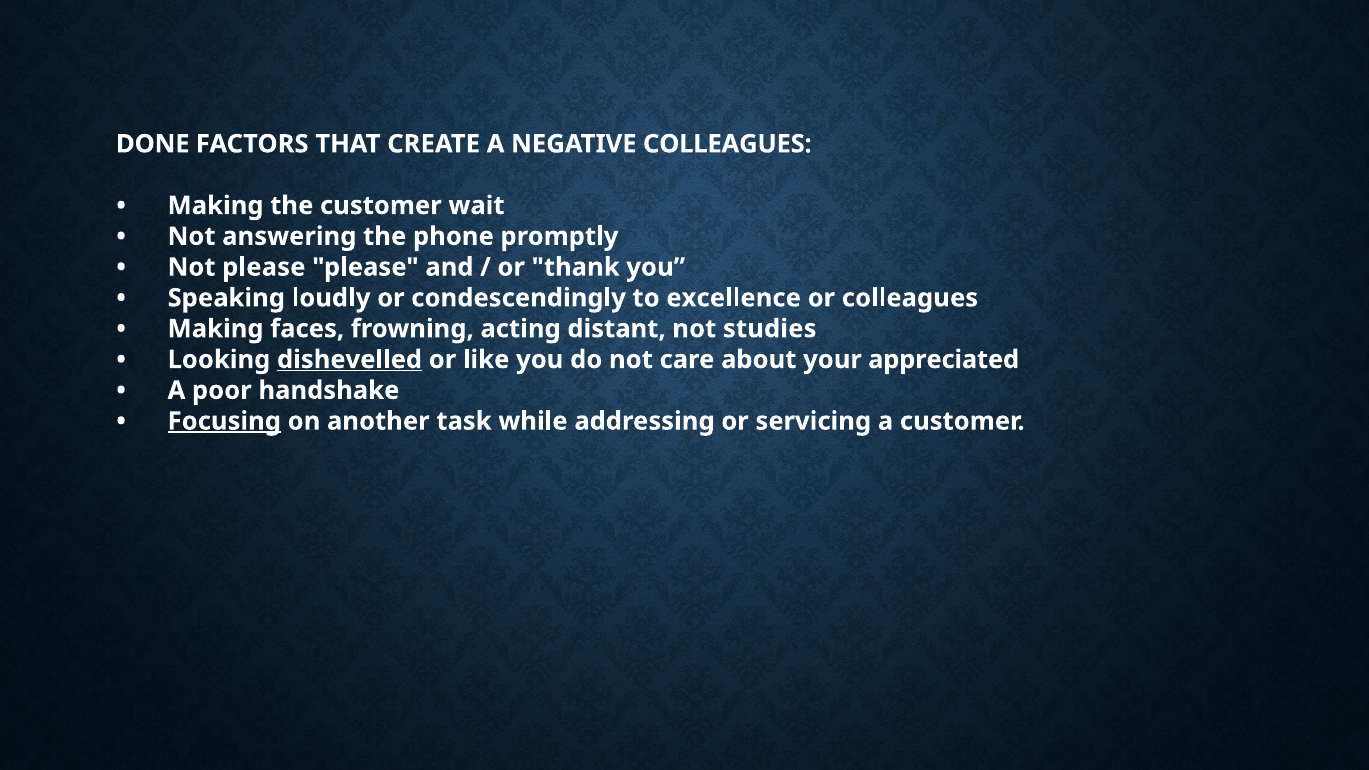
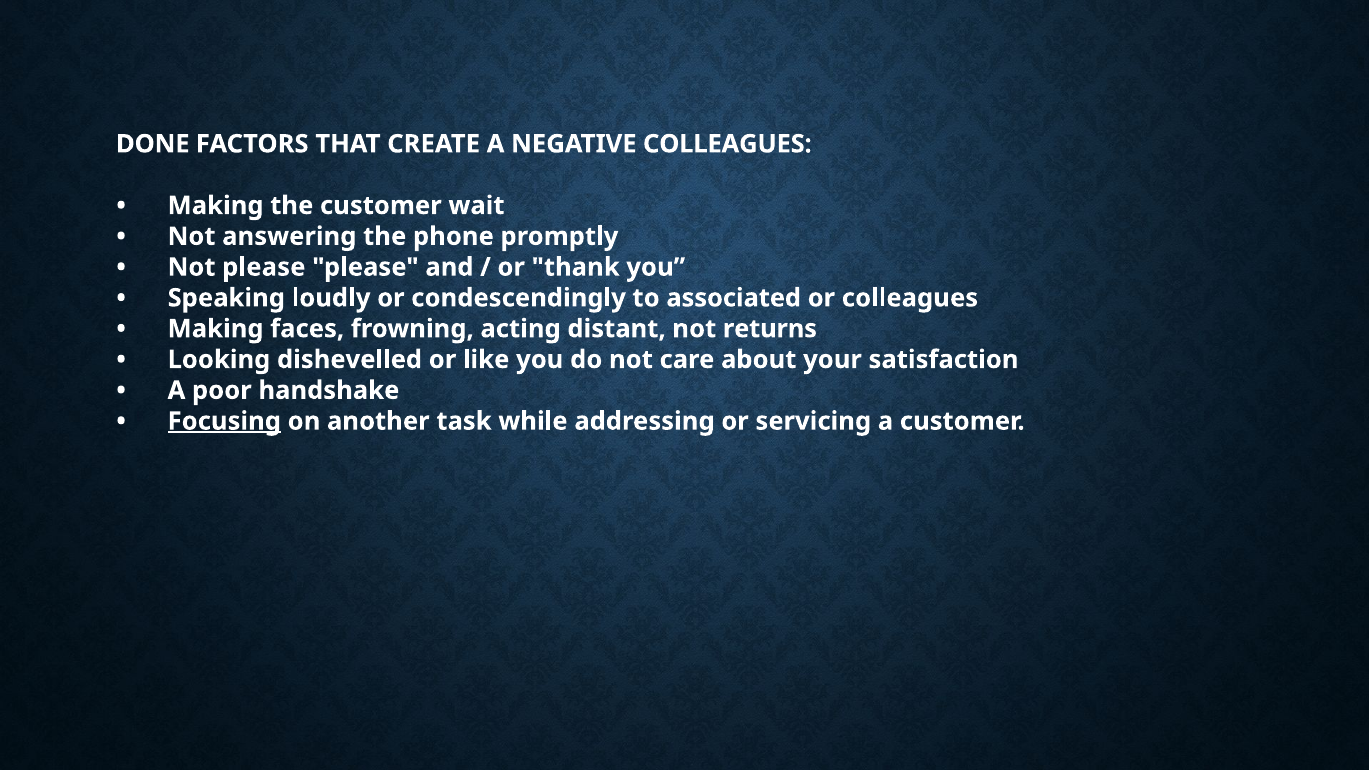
excellence: excellence -> associated (734, 298)
studies: studies -> returns (770, 329)
dishevelled underline: present -> none (350, 360)
appreciated: appreciated -> satisfaction (944, 360)
